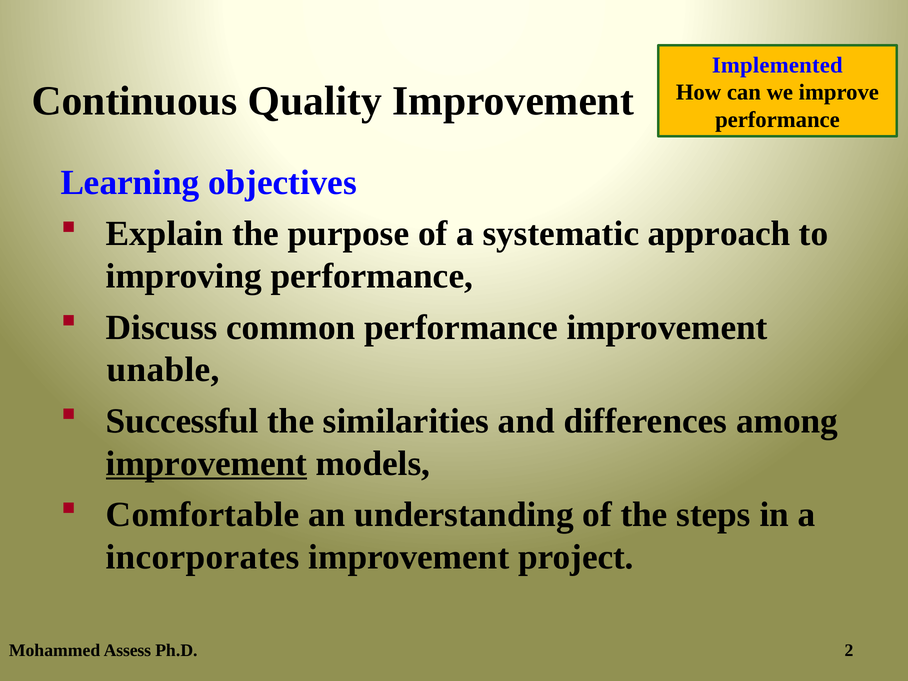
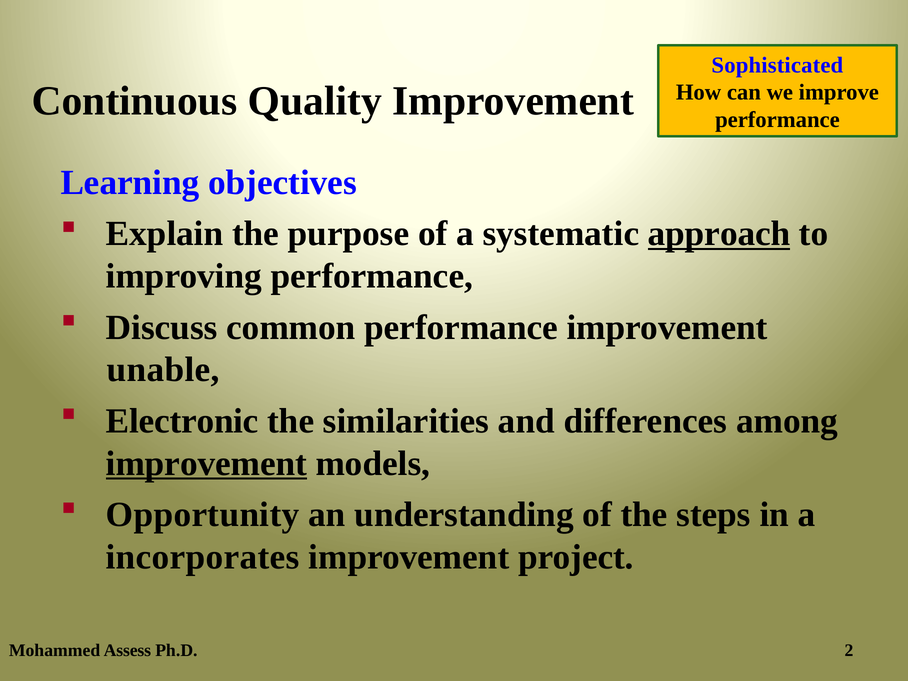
Implemented: Implemented -> Sophisticated (777, 65)
approach underline: none -> present (719, 234)
Successful: Successful -> Electronic (182, 421)
Comfortable: Comfortable -> Opportunity (203, 515)
